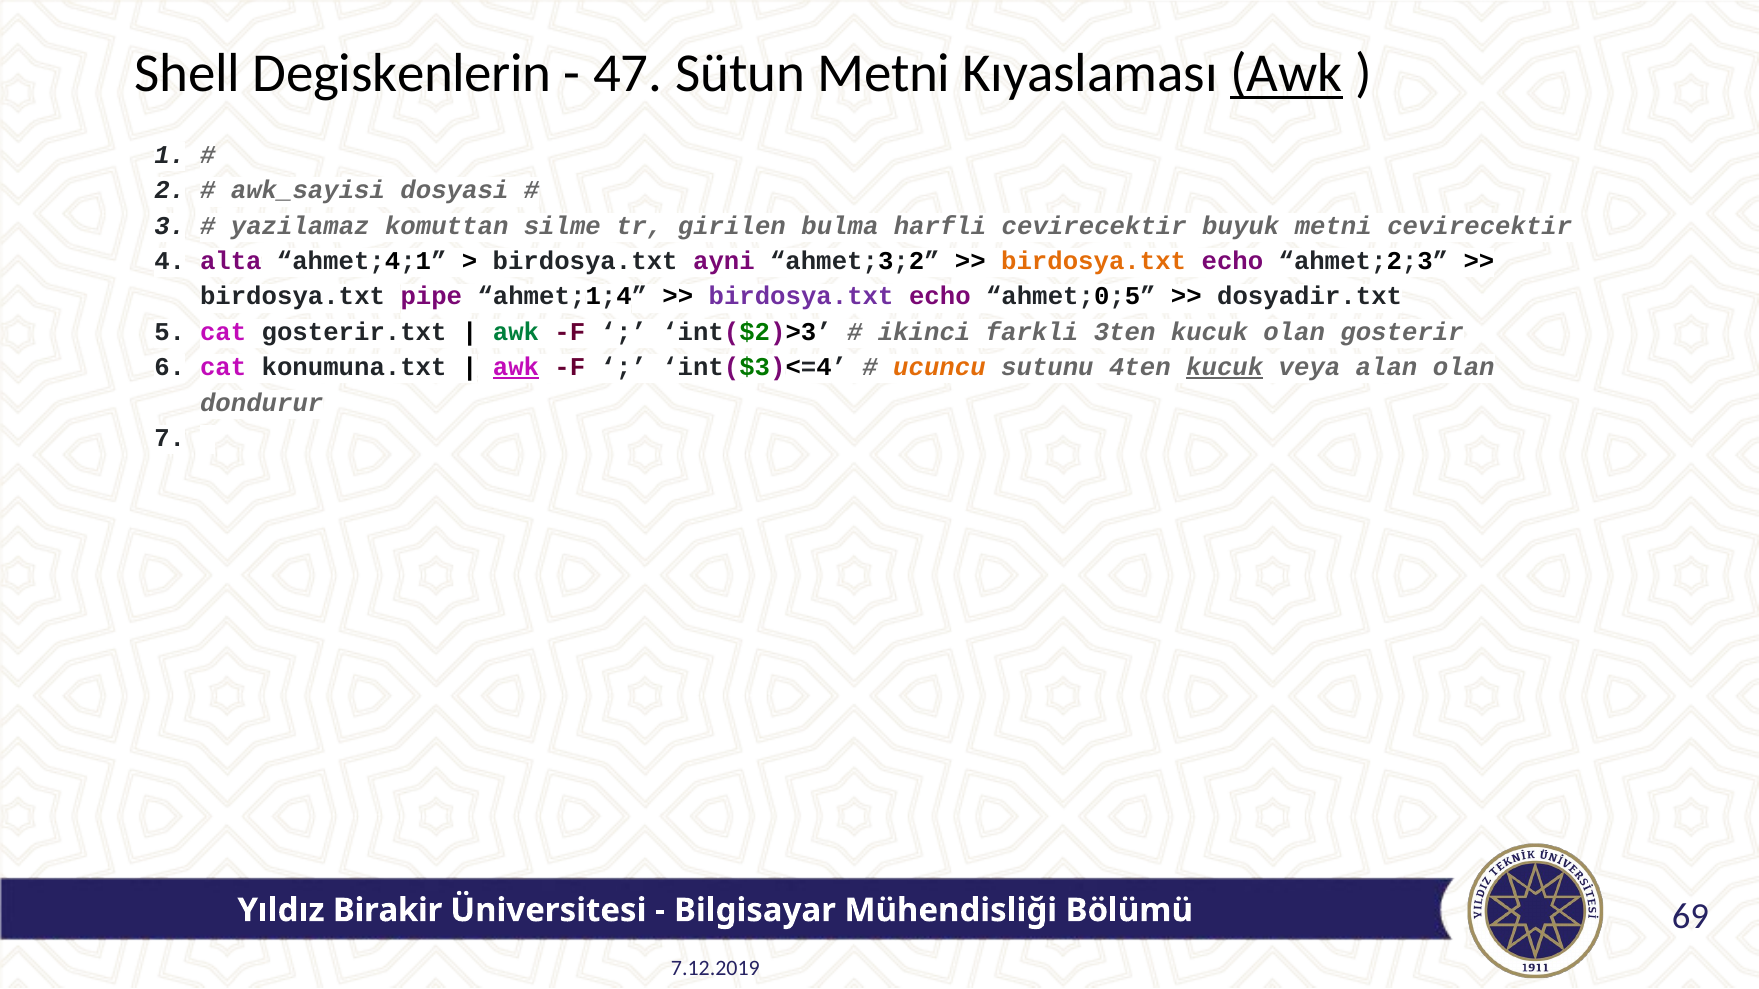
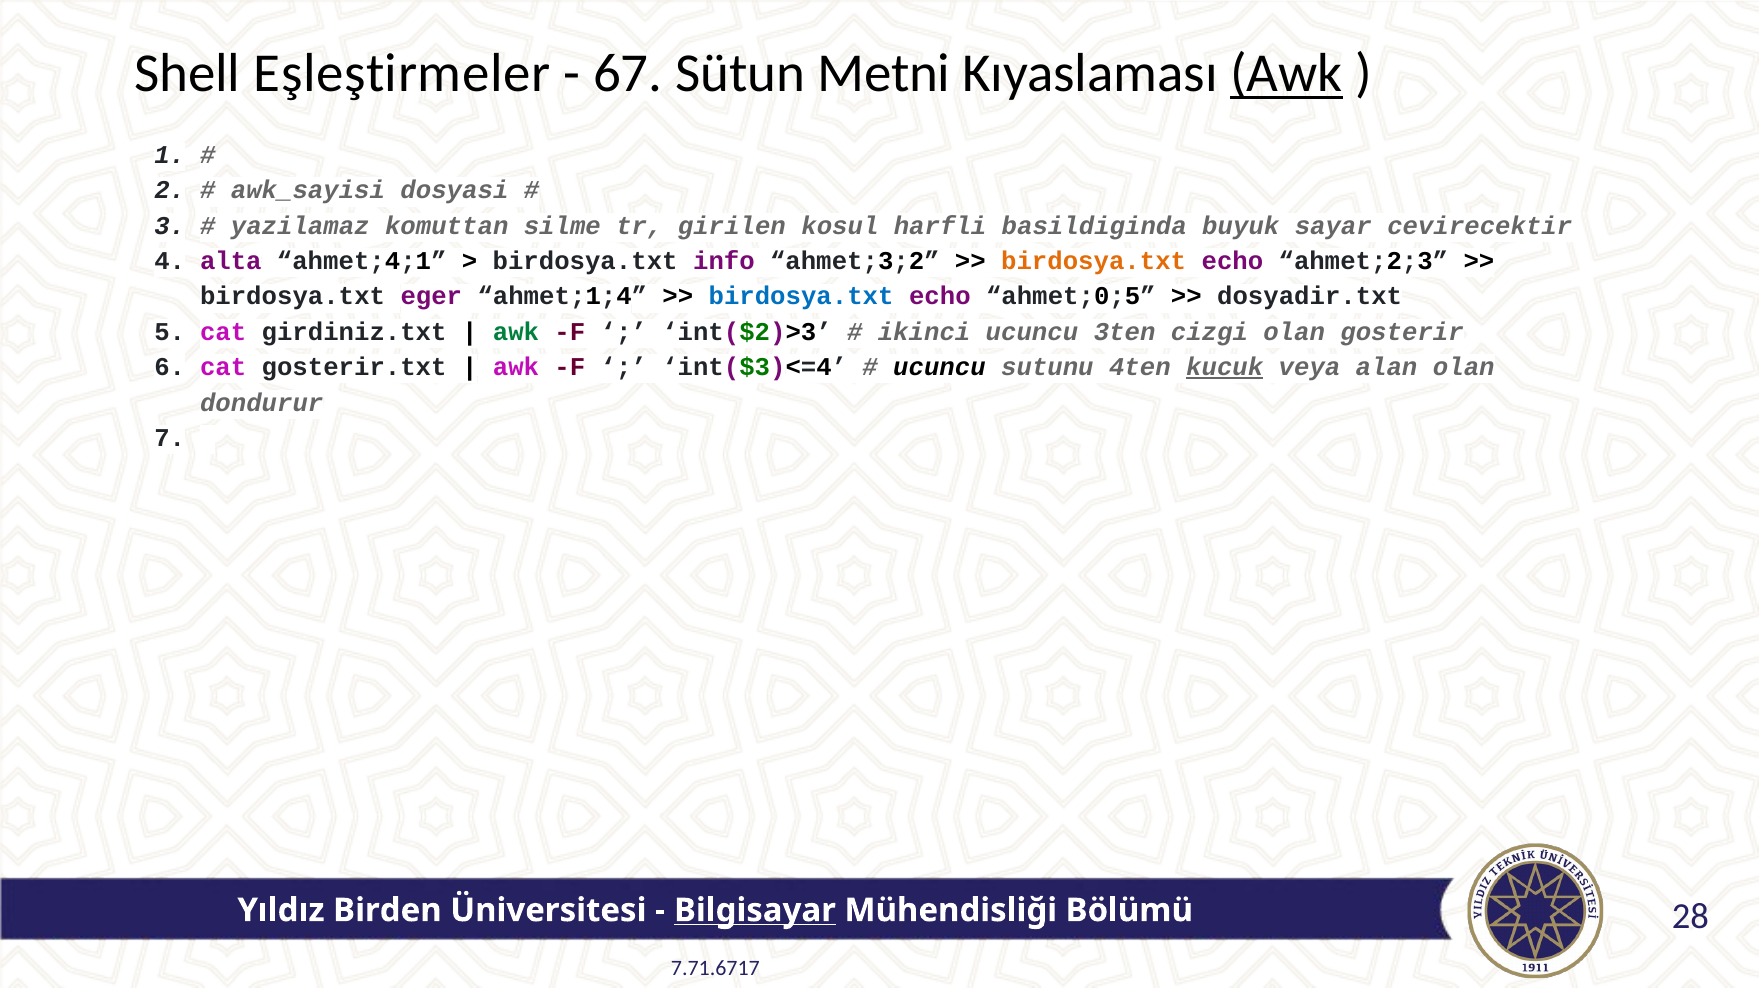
Degiskenlerin: Degiskenlerin -> Eşleştirmeler (402, 74)
47: 47 -> 67 (628, 74)
bulma: bulma -> kosul (840, 226)
harfli cevirecektir: cevirecektir -> basildiginda (1094, 226)
buyuk metni: metni -> sayar (1333, 226)
ayni: ayni -> info (724, 261)
pipe: pipe -> eger (431, 297)
birdosya.txt colour: purple -> blue (801, 297)
gosterir.txt: gosterir.txt -> girdiniz.txt (354, 332)
ikinci farkli: farkli -> ucuncu (1032, 332)
3ten kucuk: kucuk -> cizgi (1209, 332)
konumuna.txt: konumuna.txt -> gosterir.txt (354, 367)
awk underline: present -> none (516, 367)
ucuncu colour: orange -> black (939, 367)
Birakir: Birakir -> Birden (387, 911)
Bilgisayar underline: none -> present (755, 911)
69: 69 -> 28 (1690, 917)
7.12.2019: 7.12.2019 -> 7.71.6717 (715, 969)
